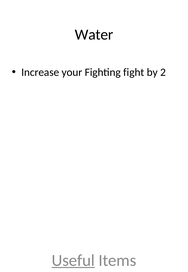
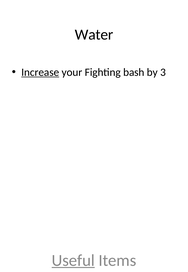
Increase underline: none -> present (40, 72)
fight: fight -> bash (134, 72)
2: 2 -> 3 (163, 72)
